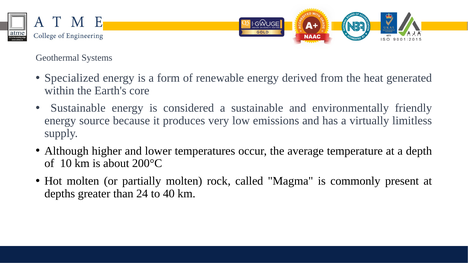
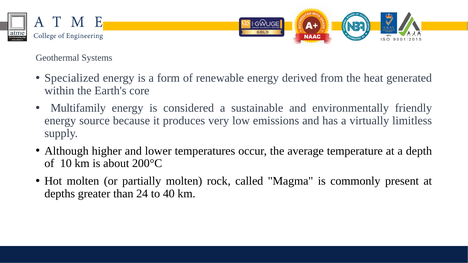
Sustainable: Sustainable -> Multifamily (78, 108)
